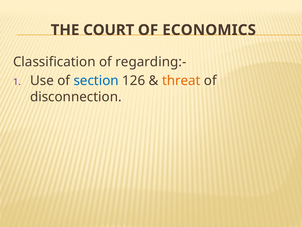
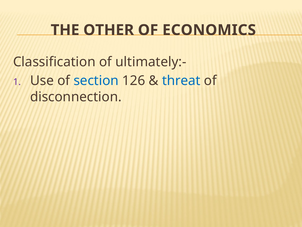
COURT: COURT -> OTHER (109, 30)
regarding:-: regarding:- -> ultimately:- (151, 62)
threat colour: orange -> blue (181, 81)
